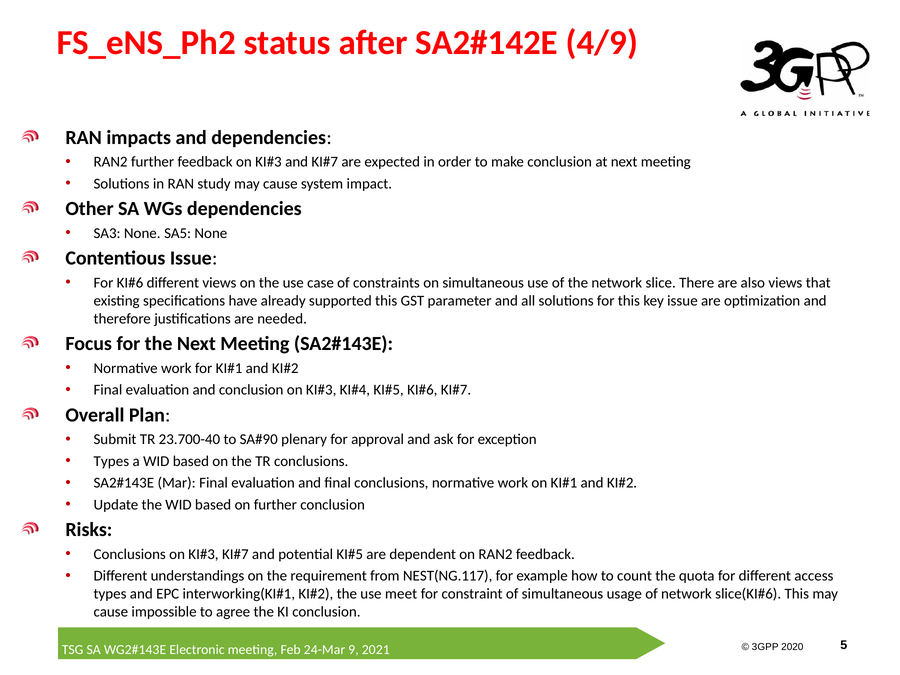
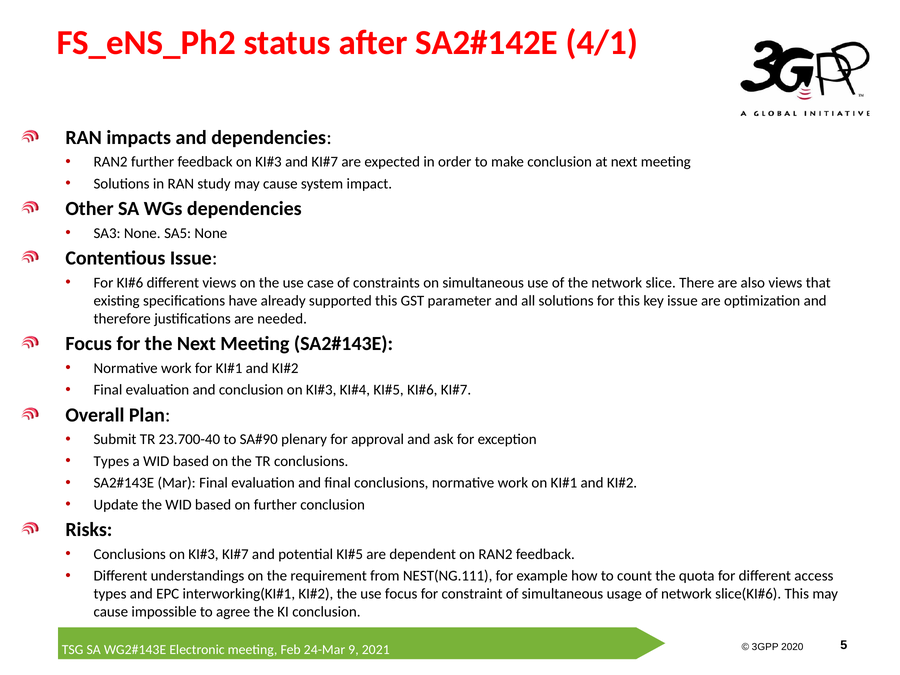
4/9: 4/9 -> 4/1 (602, 42)
NEST(NG.117: NEST(NG.117 -> NEST(NG.111 (448, 576)
use meet: meet -> focus (401, 594)
